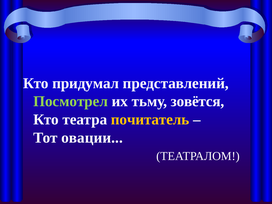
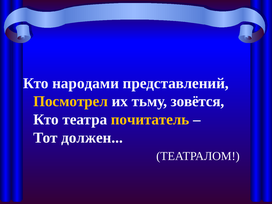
придумал: придумал -> народами (86, 83)
Посмотрел colour: light green -> yellow (71, 101)
овации: овации -> должен (92, 138)
